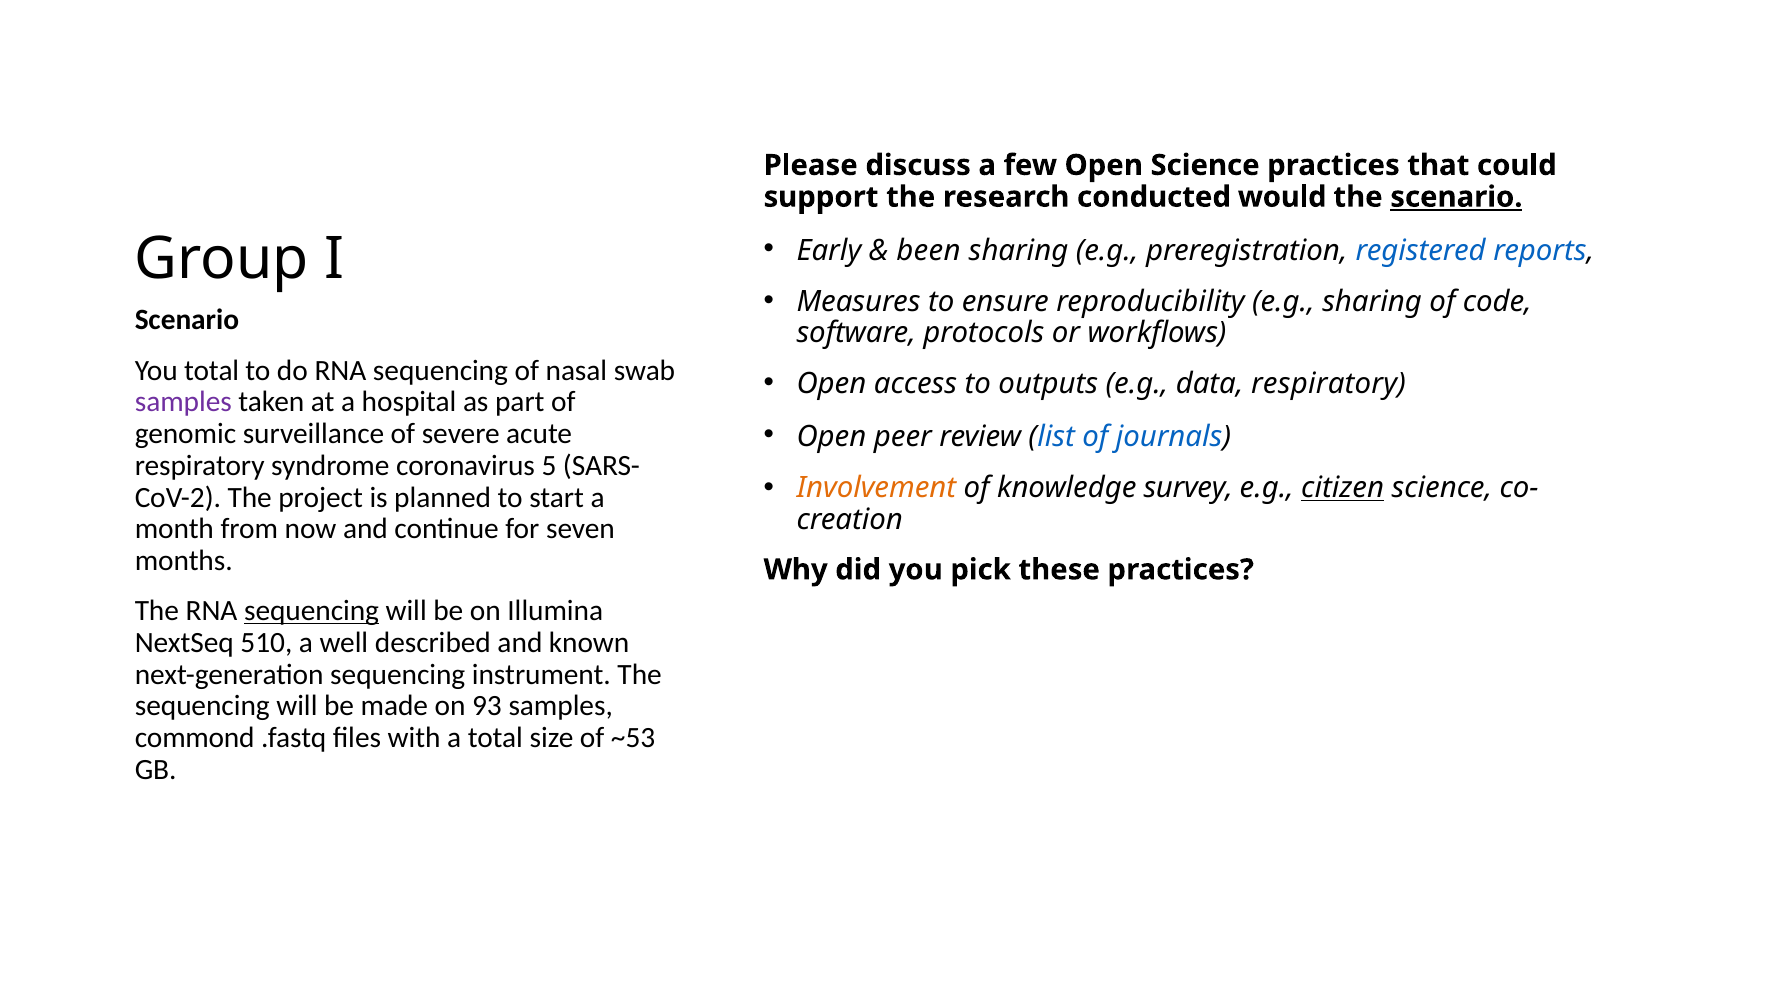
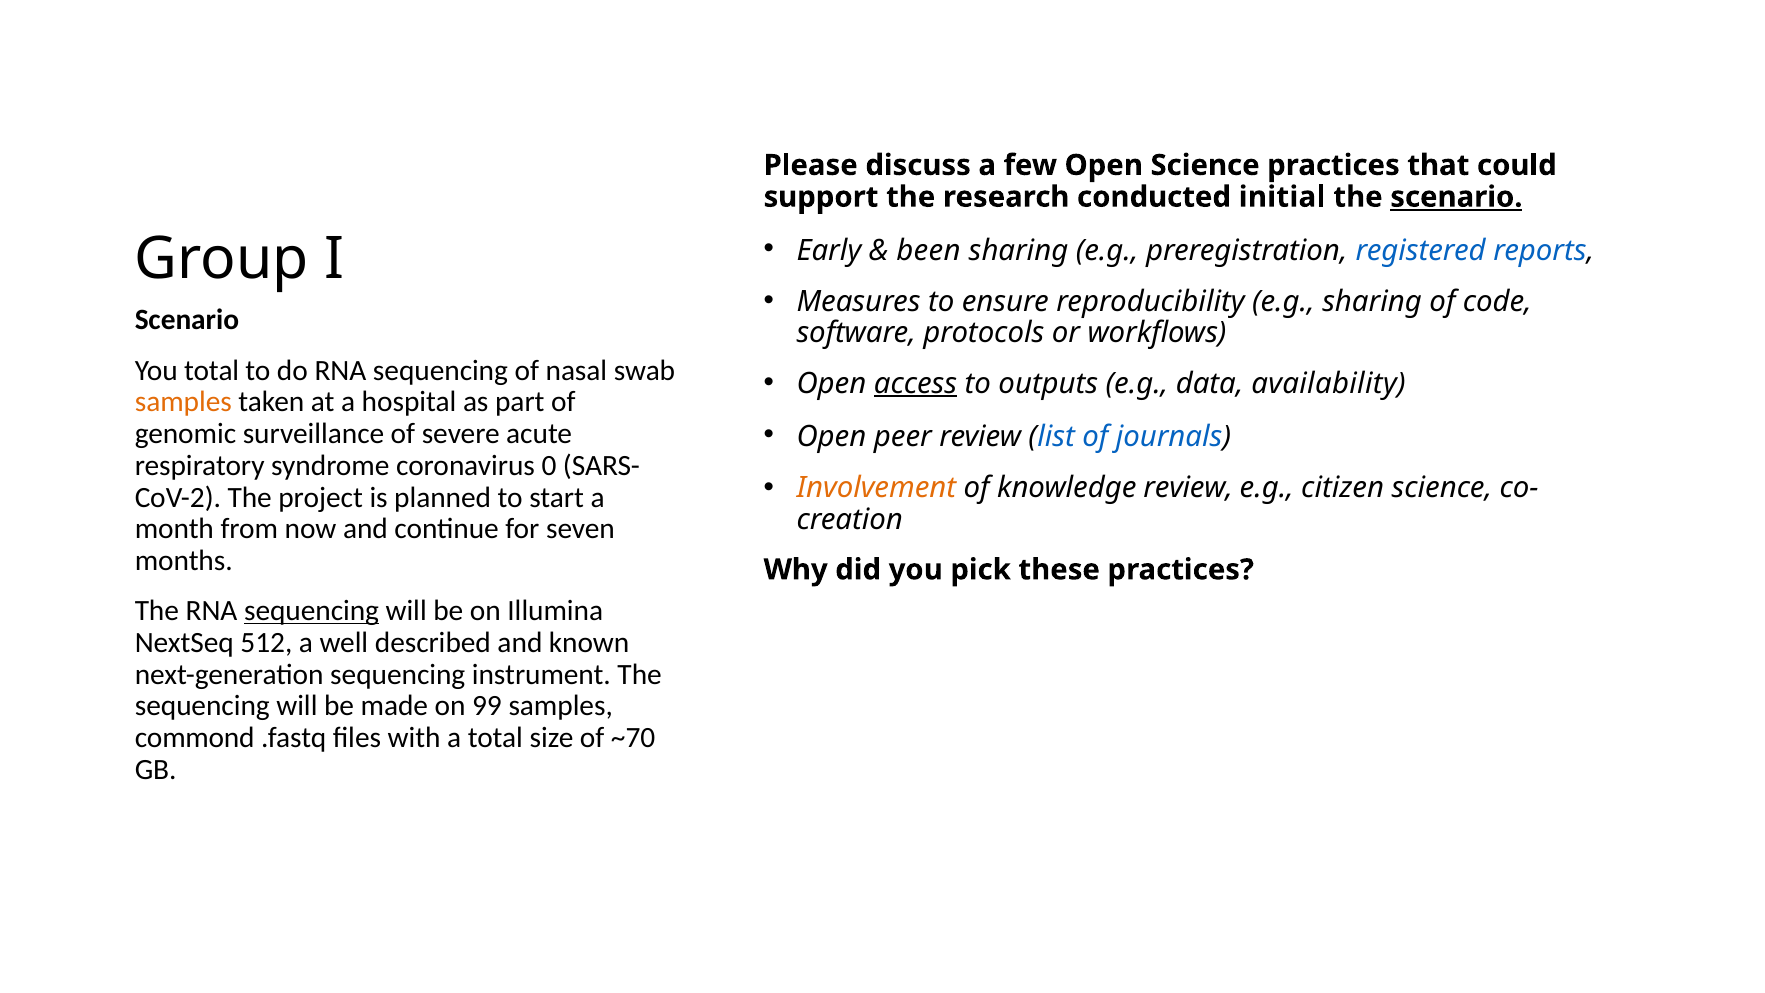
would: would -> initial (1282, 197)
access underline: none -> present (915, 383)
data respiratory: respiratory -> availability (1328, 383)
samples colour: purple -> orange (183, 402)
5: 5 -> 0 (549, 465)
knowledge survey: survey -> review (1188, 488)
citizen underline: present -> none (1343, 488)
510: 510 -> 512 (266, 643)
93: 93 -> 99 (487, 706)
~53: ~53 -> ~70 (633, 738)
